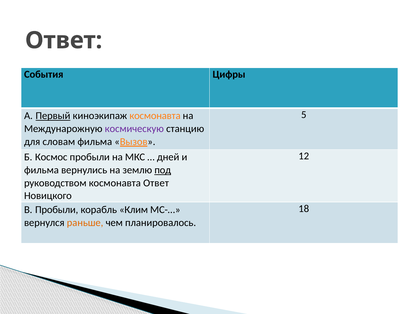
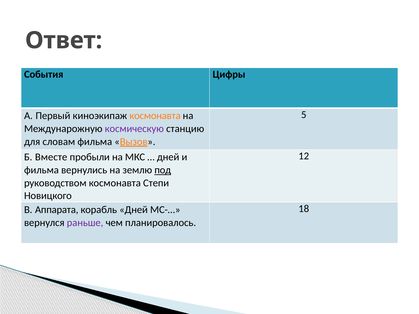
Первый underline: present -> none (53, 116)
Космос: Космос -> Вместе (51, 157)
космонавта Ответ: Ответ -> Степи (156, 183)
В Пробыли: Пробыли -> Аппарата (57, 210)
корабль Клим: Клим -> Дней (134, 210)
раньше colour: orange -> purple (85, 223)
